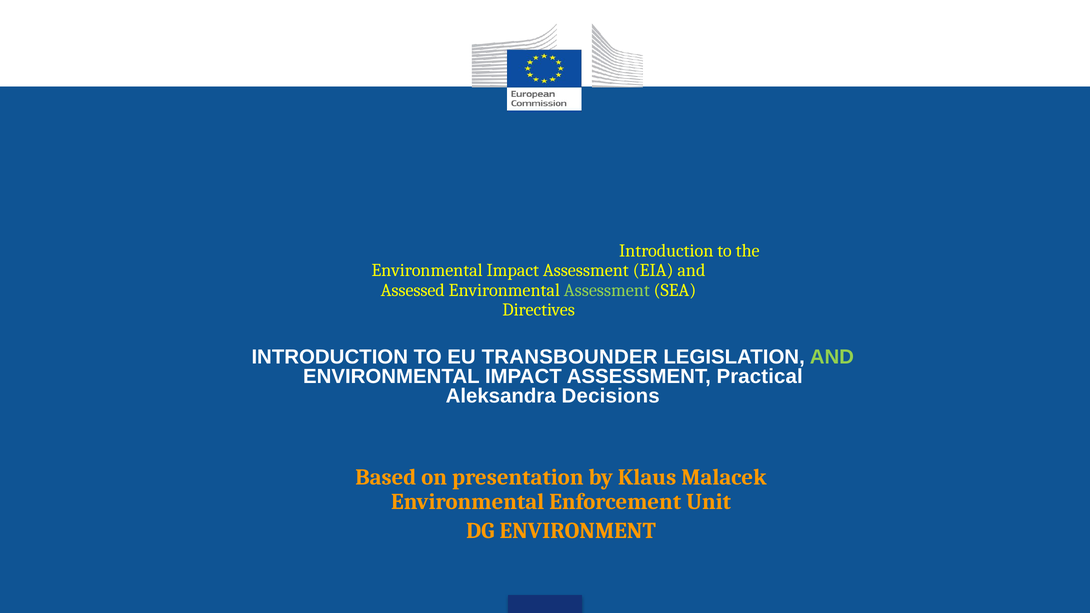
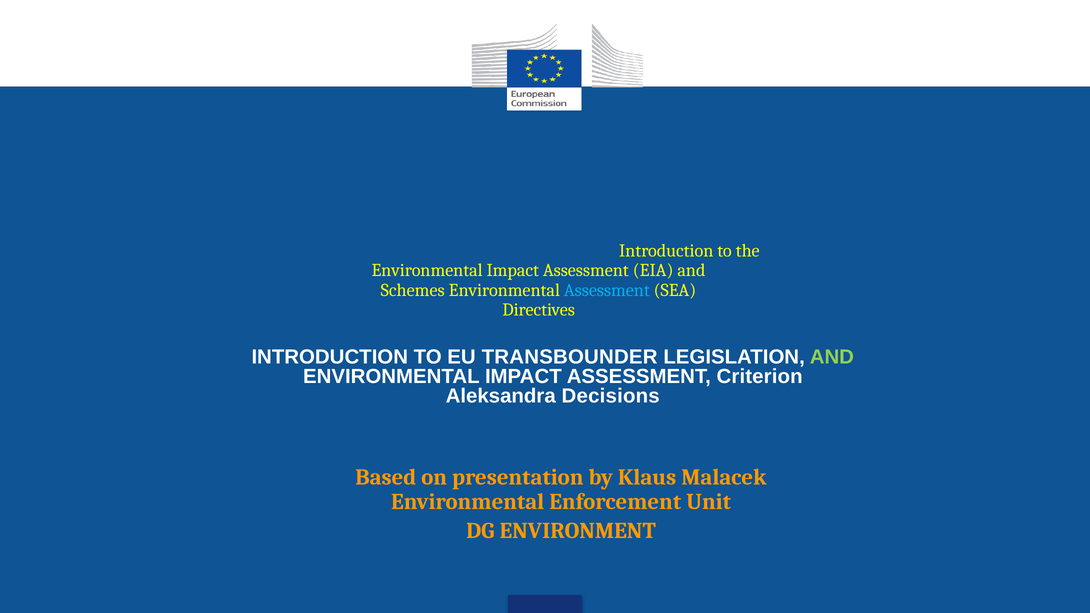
Assessed: Assessed -> Schemes (413, 290)
Assessment colour: light green -> light blue (607, 290)
Practical: Practical -> Criterion (760, 377)
